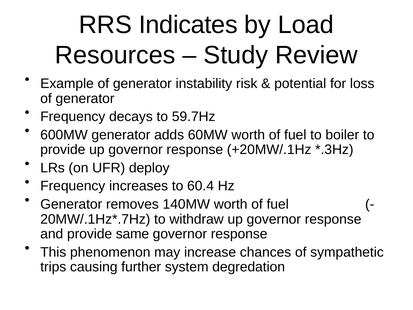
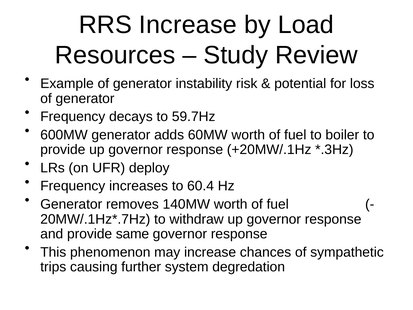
RRS Indicates: Indicates -> Increase (188, 25)
